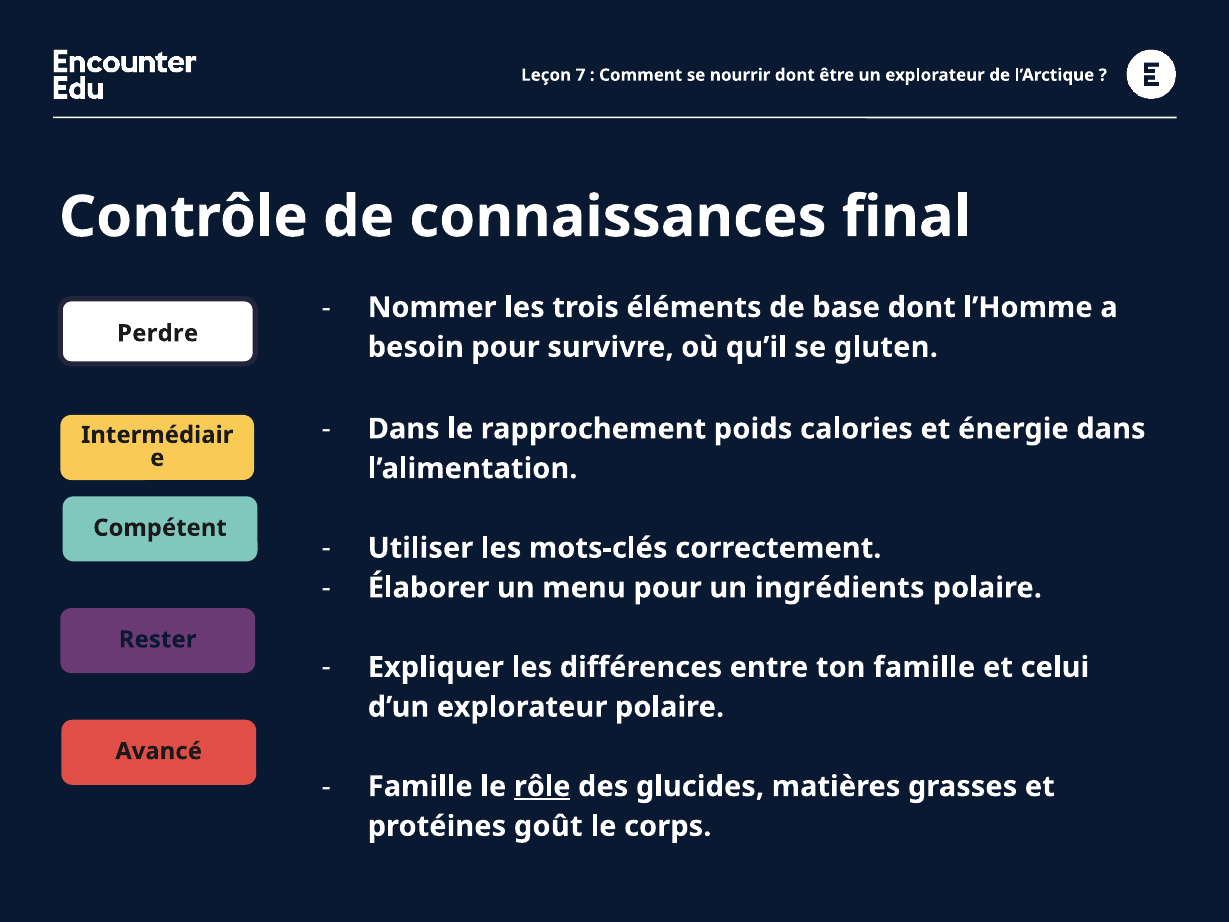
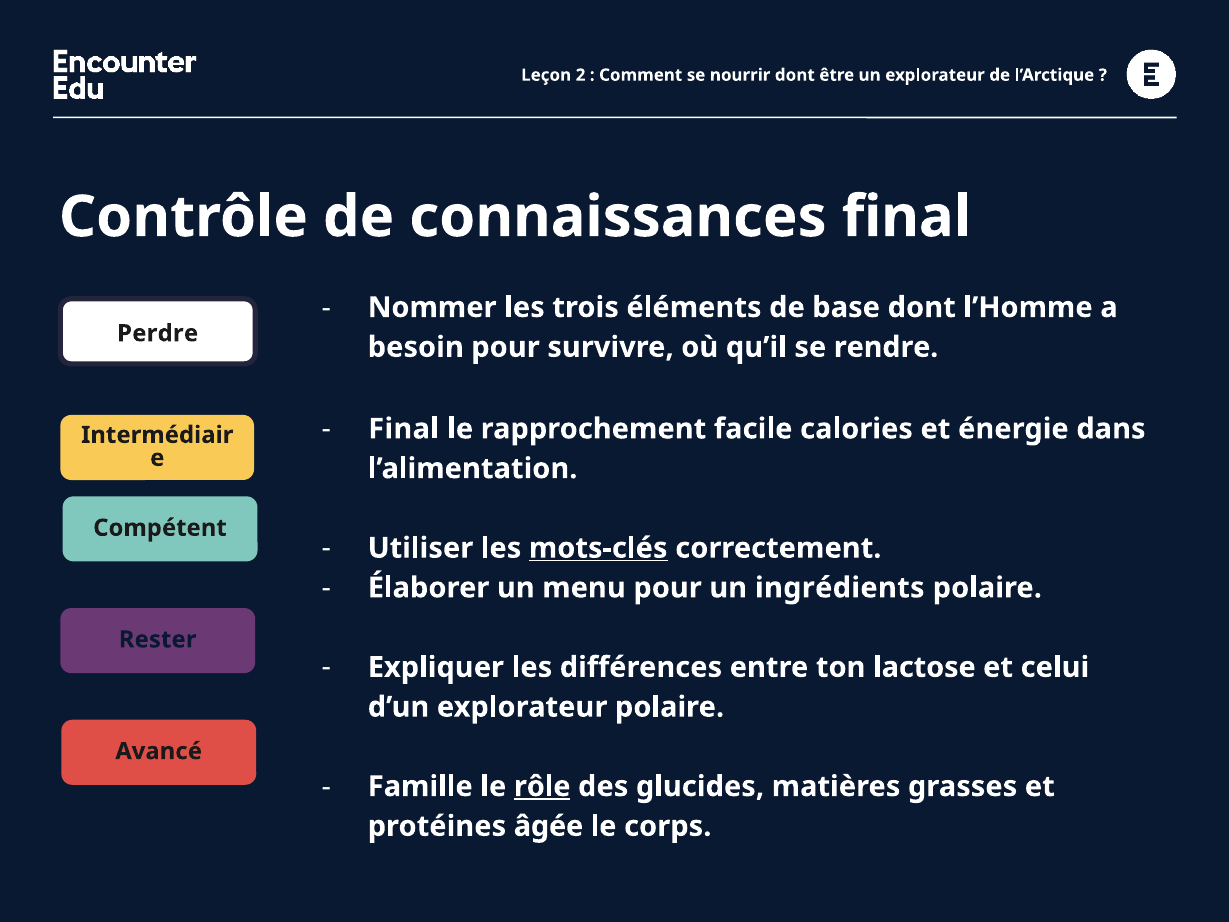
7: 7 -> 2 (581, 75)
gluten: gluten -> rendre (886, 347)
Dans: Dans -> Final (404, 429)
poids: poids -> facile (753, 429)
mots-clés underline: none -> present (598, 548)
ton famille: famille -> lactose (924, 667)
goût: goût -> âgée (549, 826)
